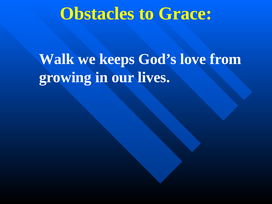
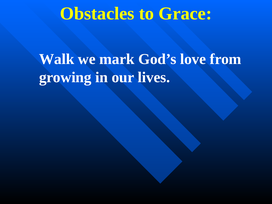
keeps: keeps -> mark (117, 59)
